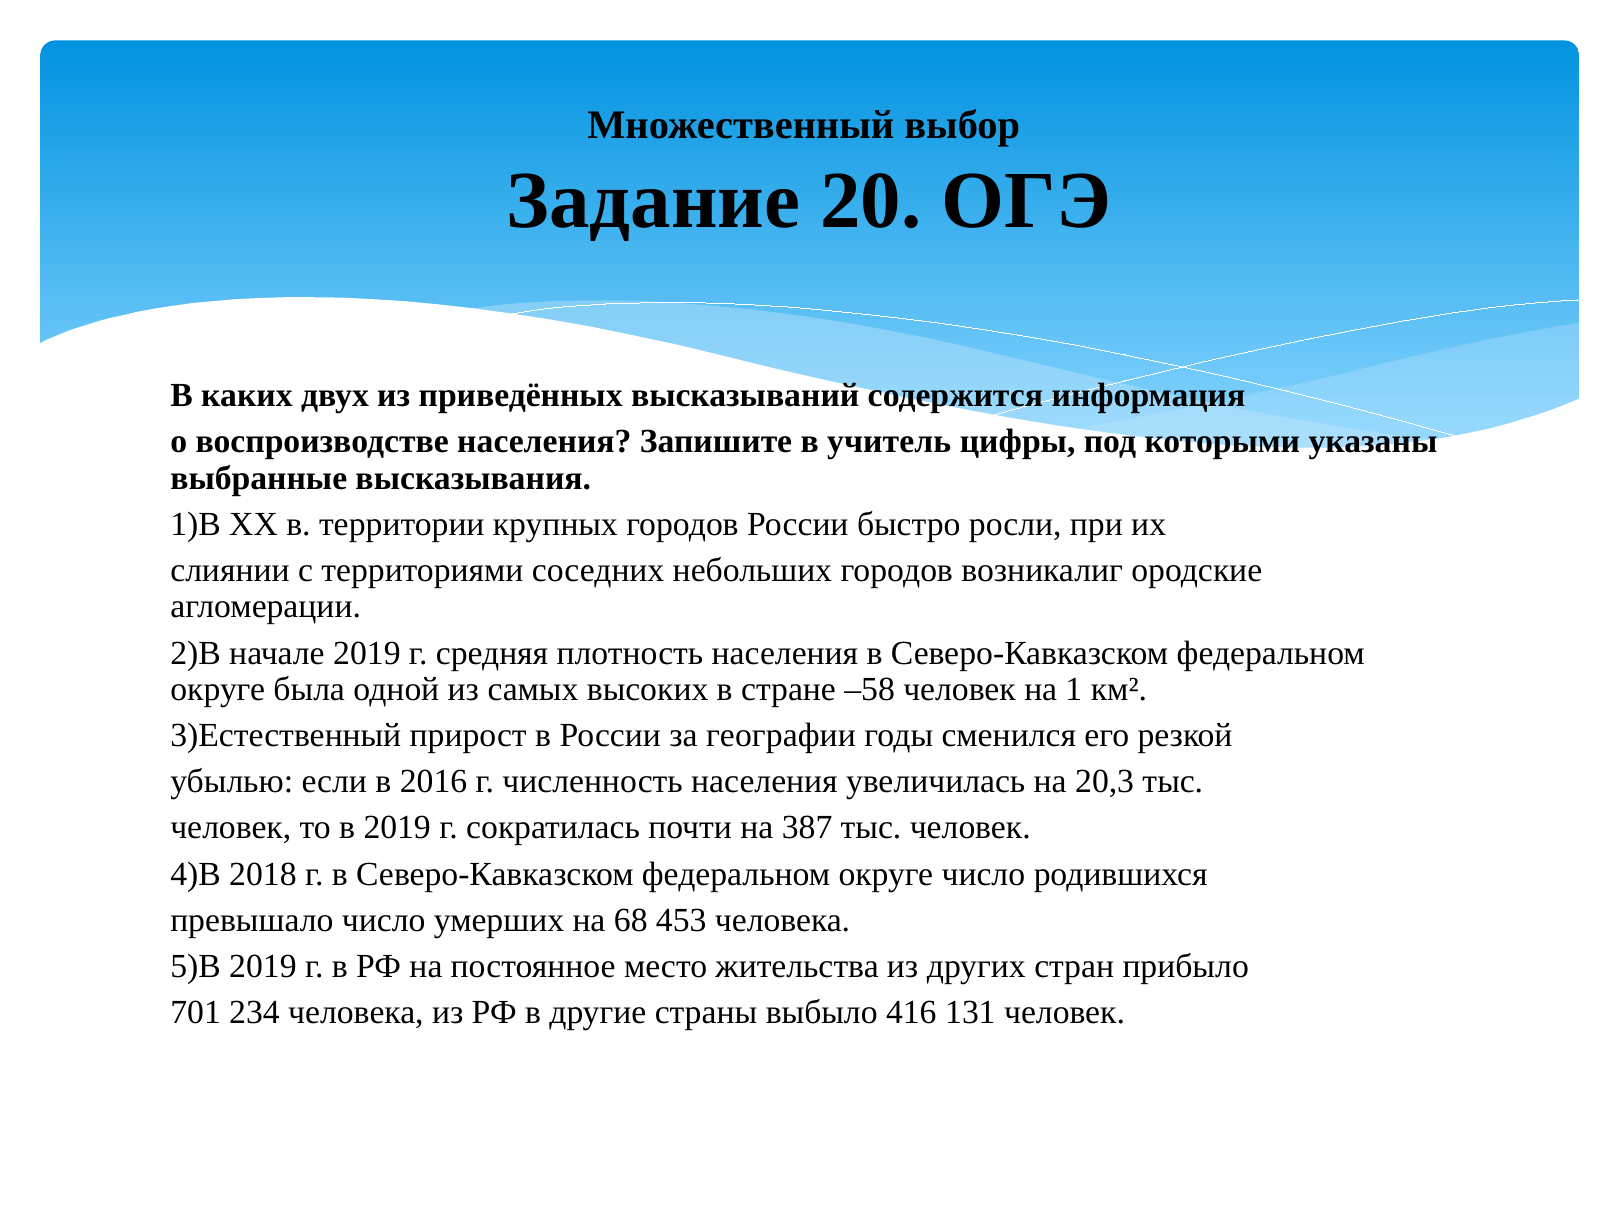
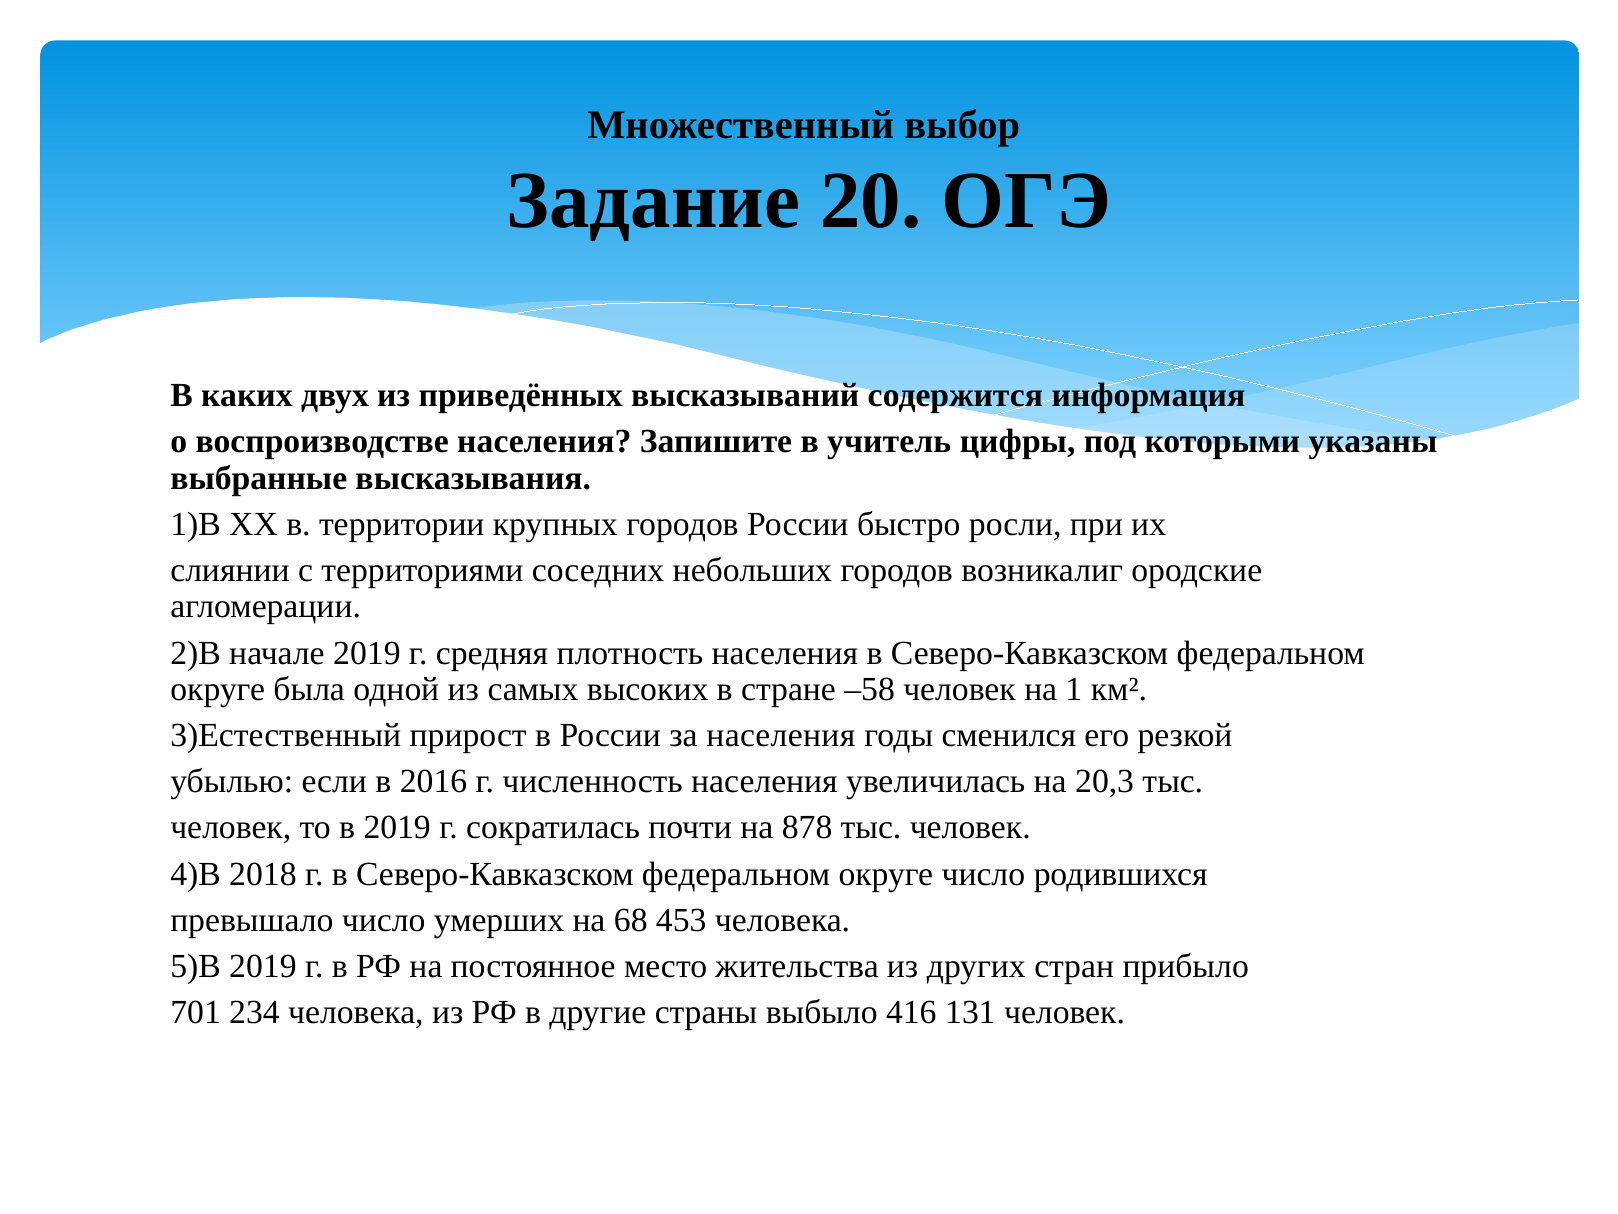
за географии: географии -> населения (781, 735)
387: 387 -> 878 (807, 828)
